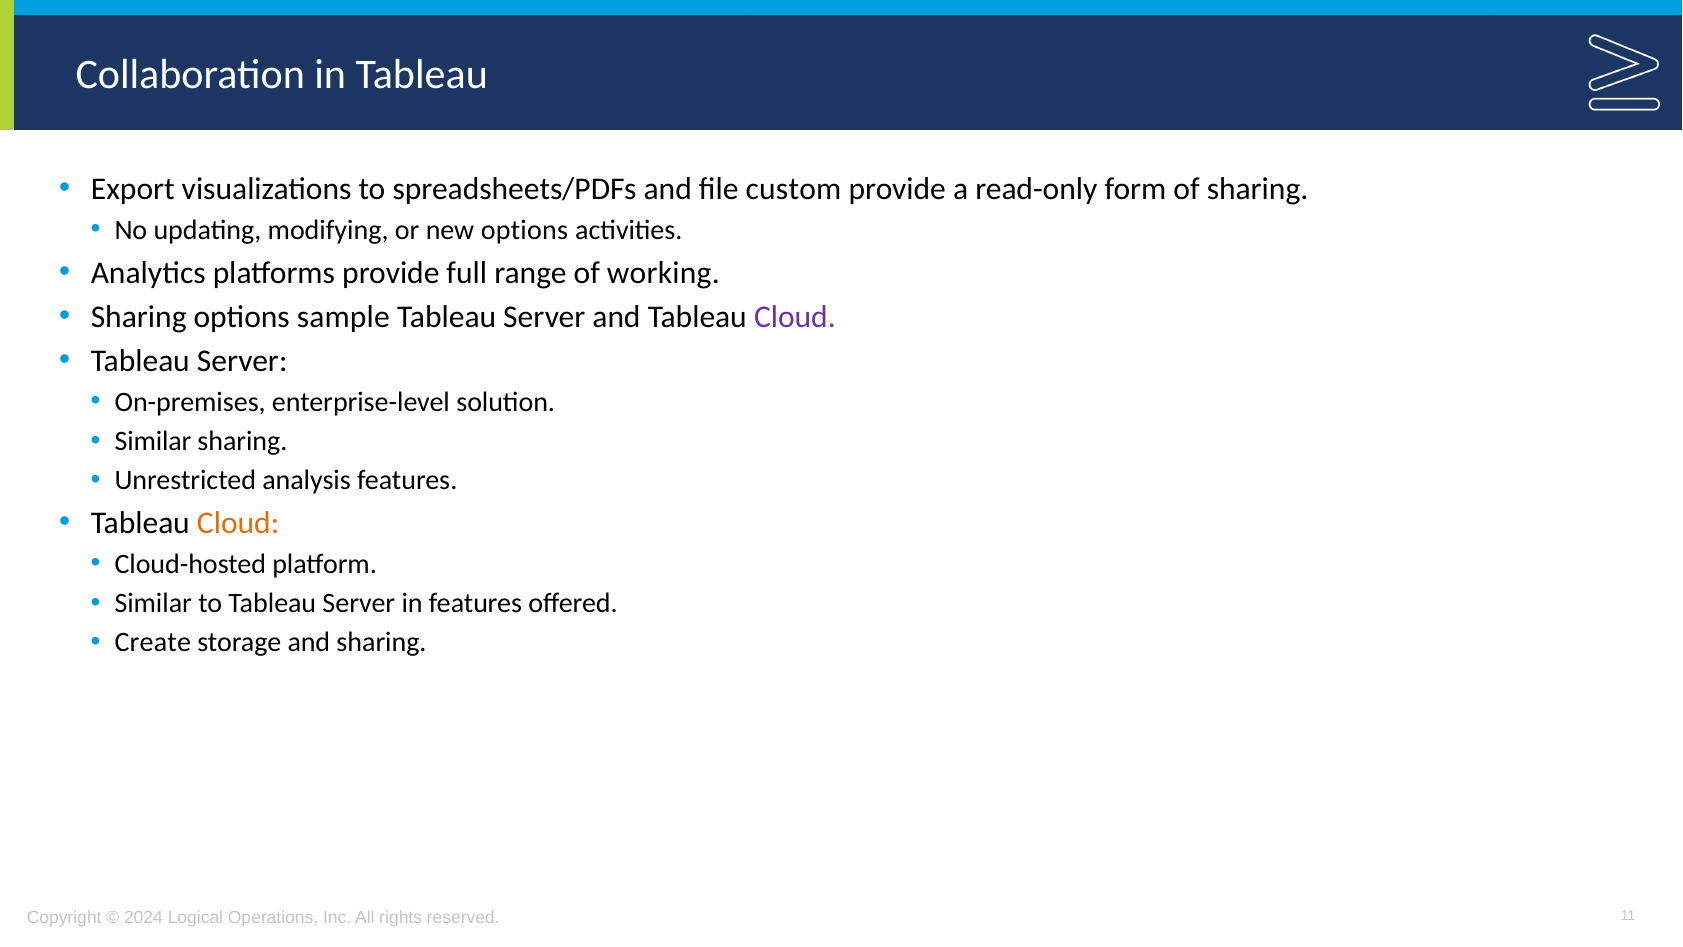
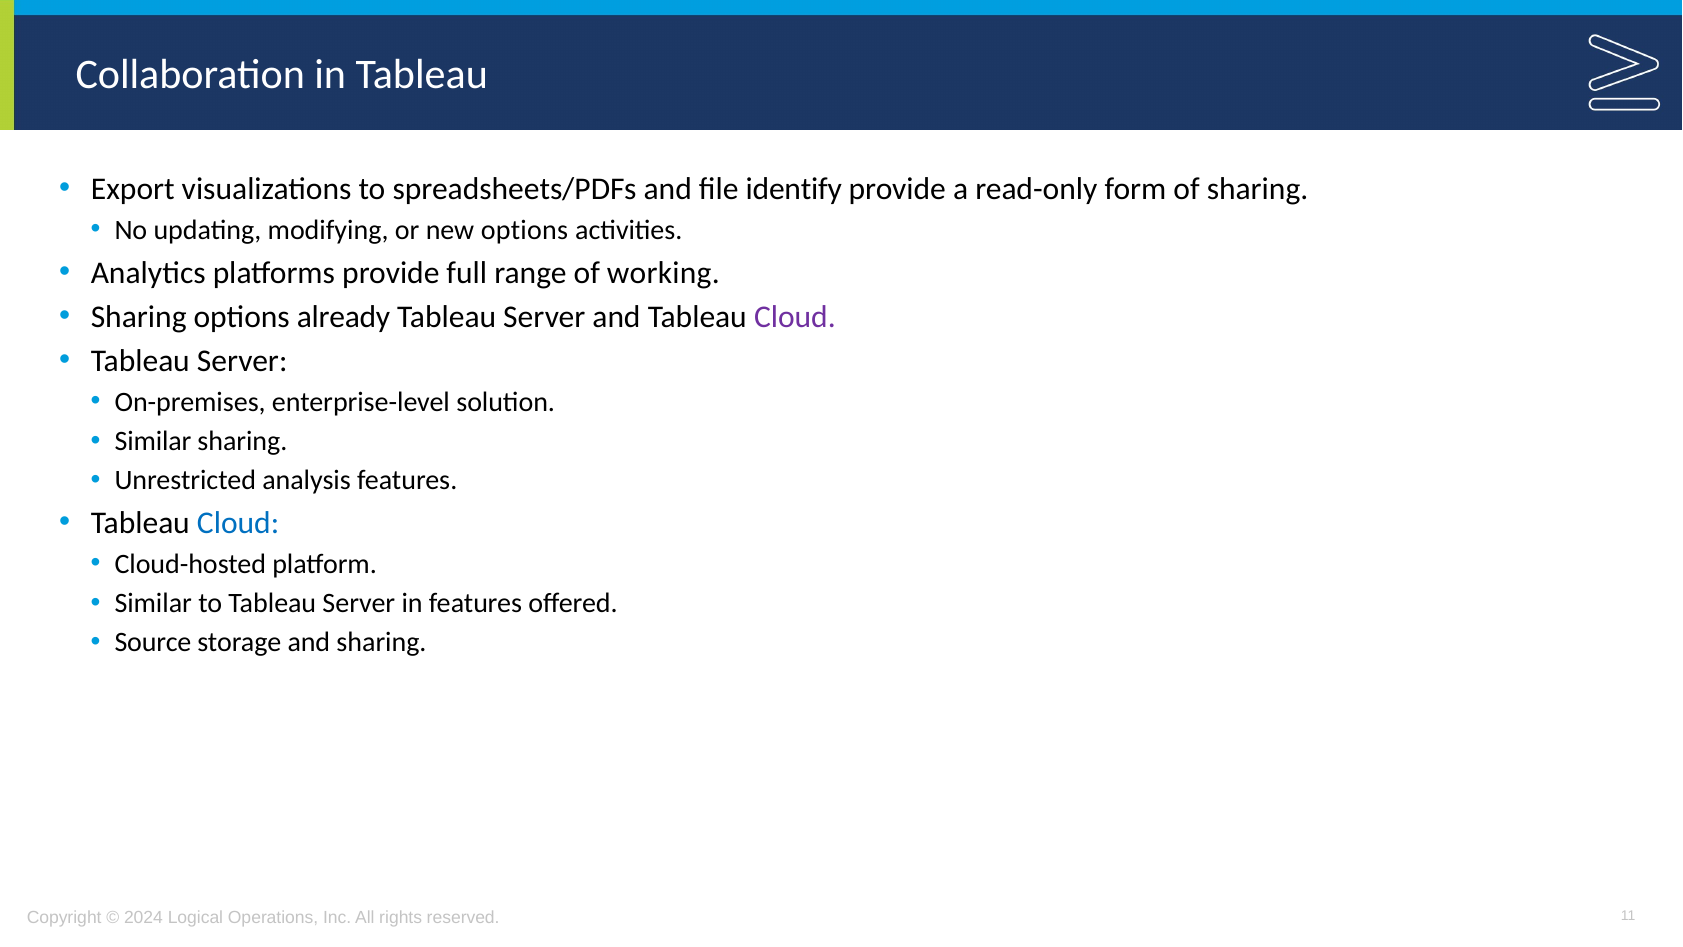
custom: custom -> identify (794, 189)
sample: sample -> already (344, 317)
Cloud colour: orange -> blue (238, 523)
Create: Create -> Source (153, 642)
